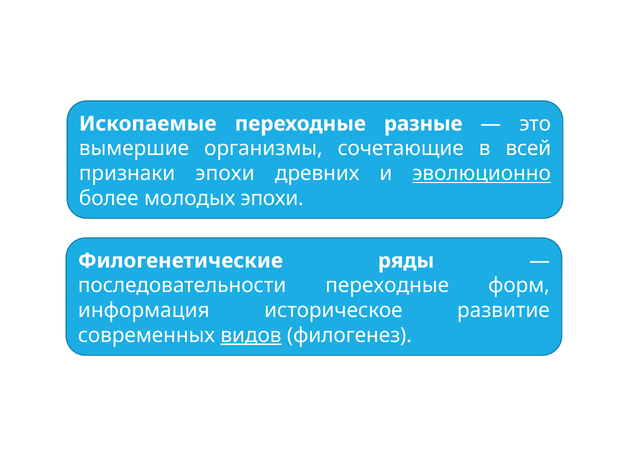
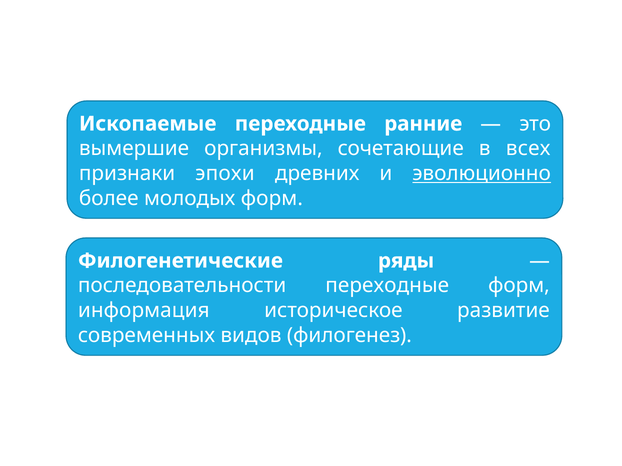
разные: разные -> ранние (423, 124)
всей: всей -> всех (528, 149)
молодых эпохи: эпохи -> форм (272, 199)
видов underline: present -> none (251, 336)
